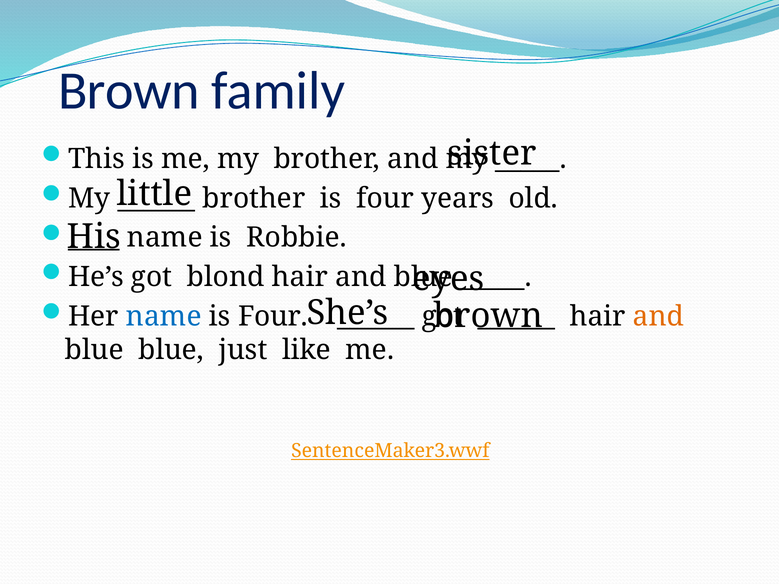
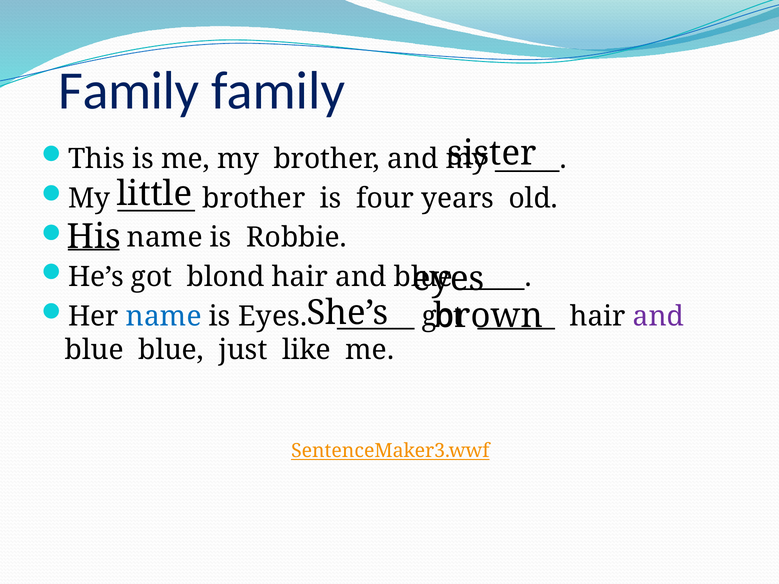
Brown: Brown -> Family (129, 91)
Four: Four -> Eyes (273, 317)
and colour: orange -> purple (659, 317)
